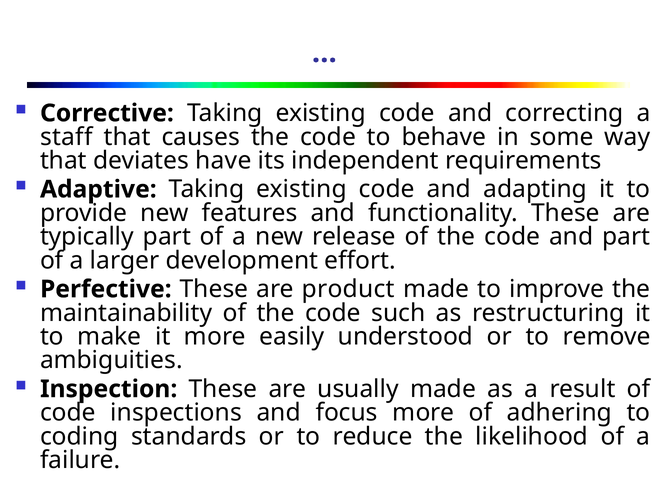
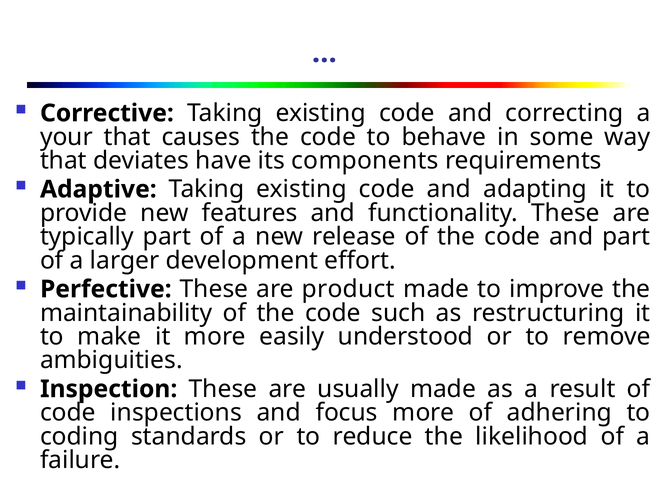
staff: staff -> your (66, 137)
independent: independent -> components (365, 160)
